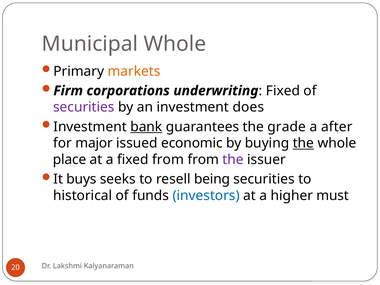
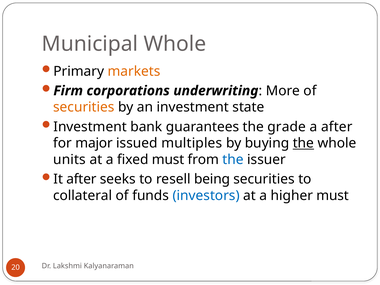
Fixed: Fixed -> More (283, 91)
securities colour: purple -> orange (84, 107)
does: does -> state (248, 107)
bank underline: present -> none (146, 127)
economic: economic -> multiples (192, 143)
place: place -> units (69, 160)
fixed from: from -> must (168, 160)
the colour: purple -> blue (233, 160)
It buys: buys -> after (81, 179)
historical: historical -> collateral (83, 196)
